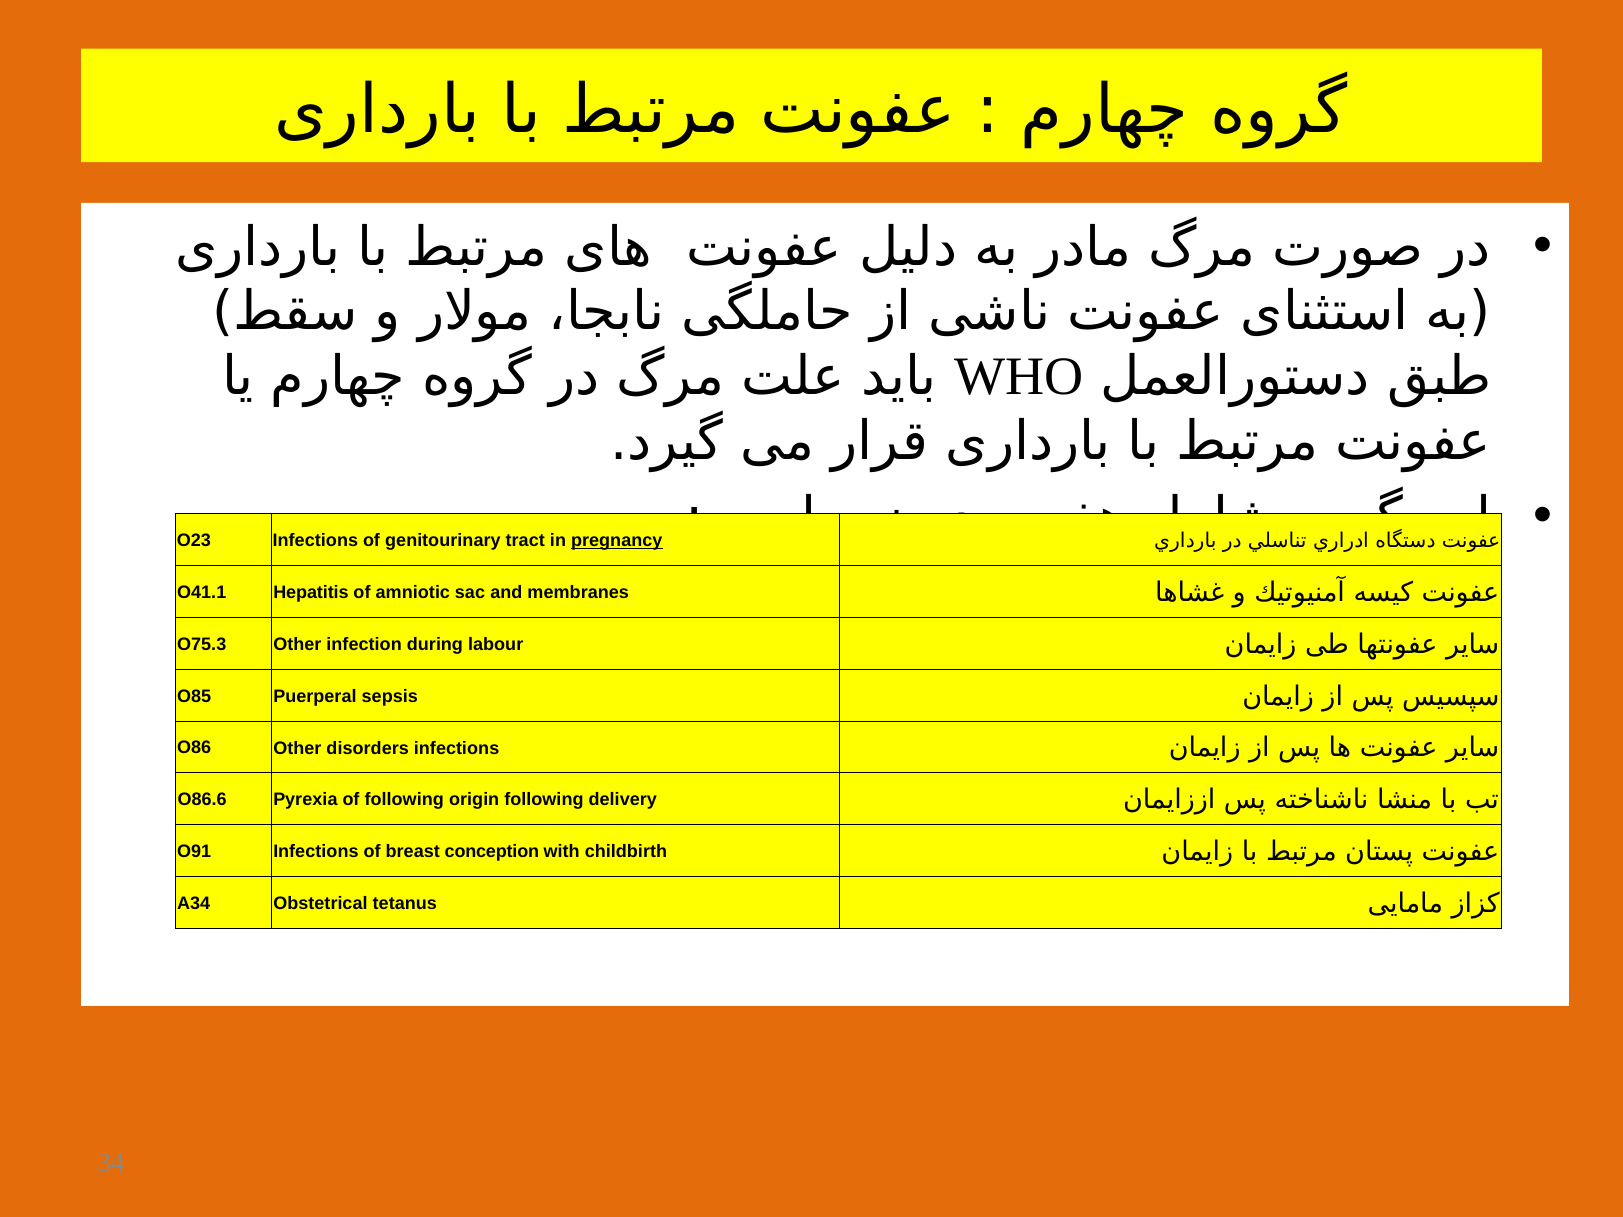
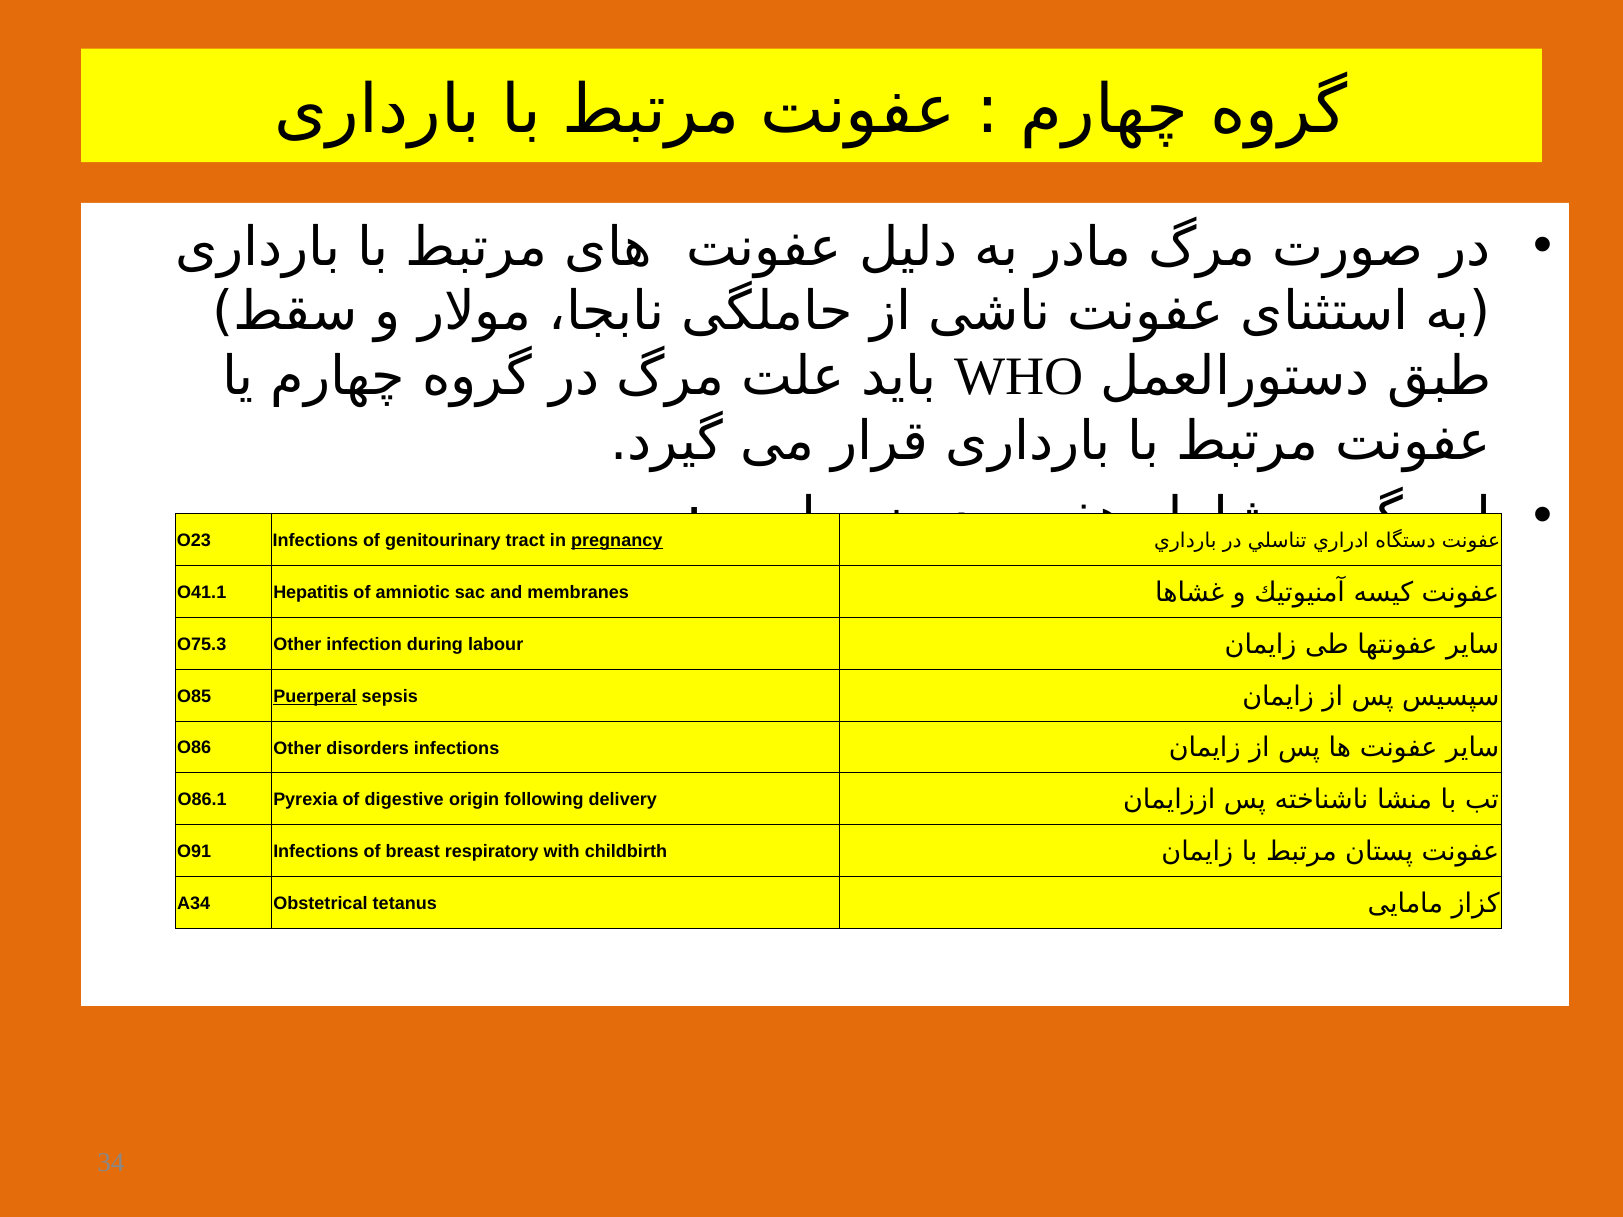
Puerperal underline: none -> present (315, 696)
O86.6: O86.6 -> O86.1 (202, 800)
of following: following -> digestive (404, 800)
conception: conception -> respiratory (492, 852)
